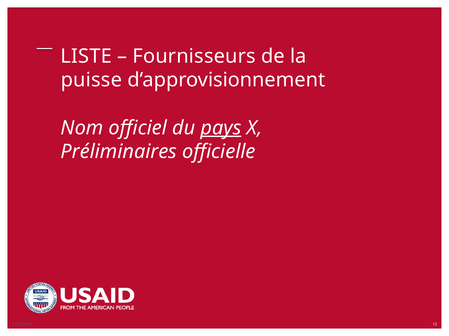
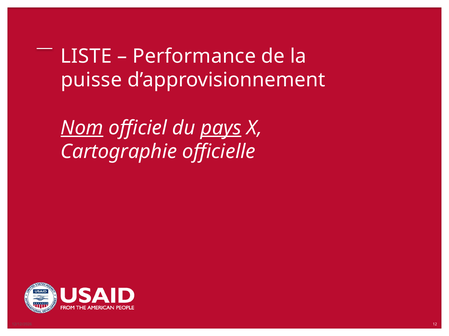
Fournisseurs: Fournisseurs -> Performance (194, 56)
Nom underline: none -> present (82, 128)
Préliminaires: Préliminaires -> Cartographie (119, 152)
